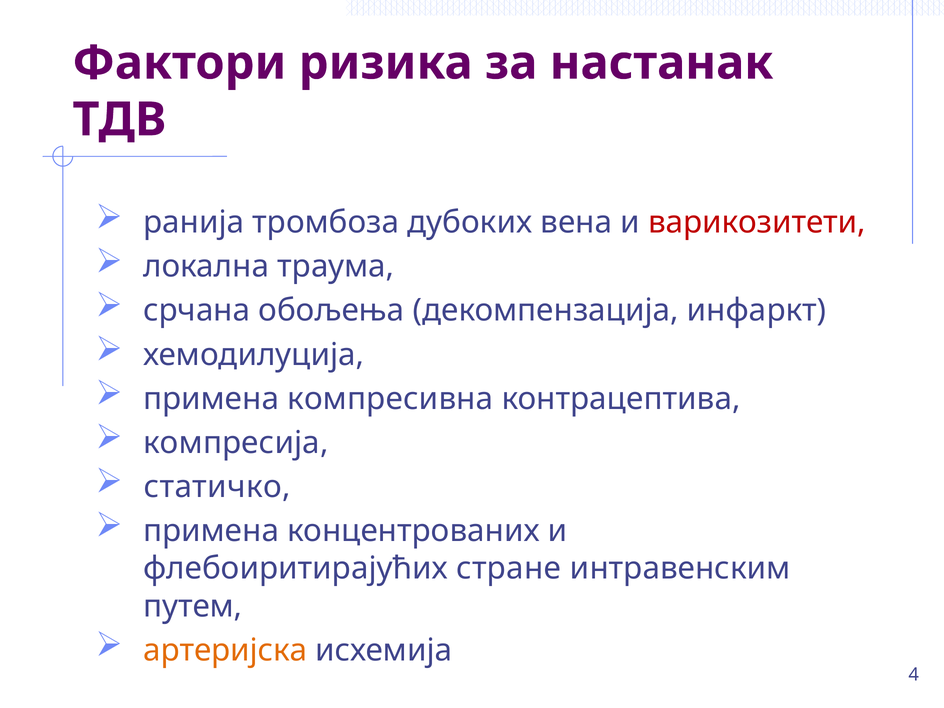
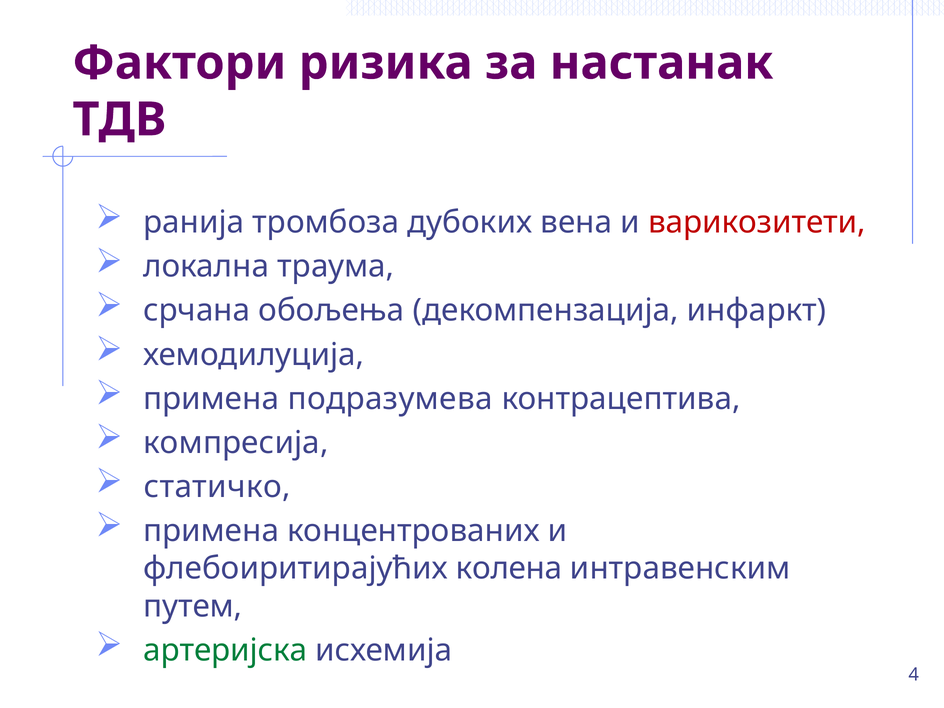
компресивна: компресивна -> подразумева (390, 399)
стране: стране -> колена (509, 569)
артеријска colour: orange -> green (225, 650)
